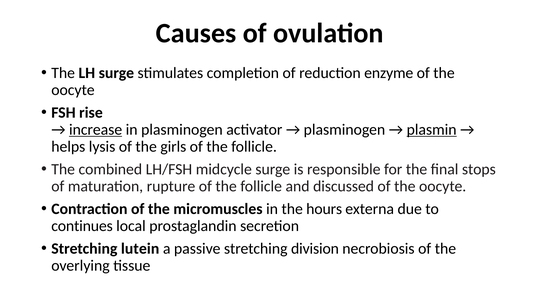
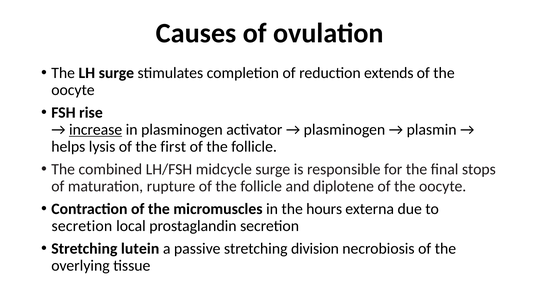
enzyme: enzyme -> extends (389, 73)
plasmin underline: present -> none (432, 129)
girls: girls -> first (173, 146)
discussed: discussed -> diplotene (344, 186)
continues: continues -> secretion (82, 226)
